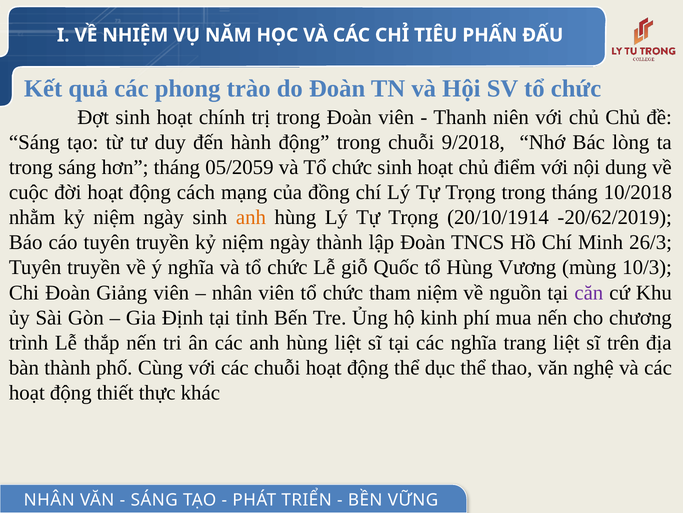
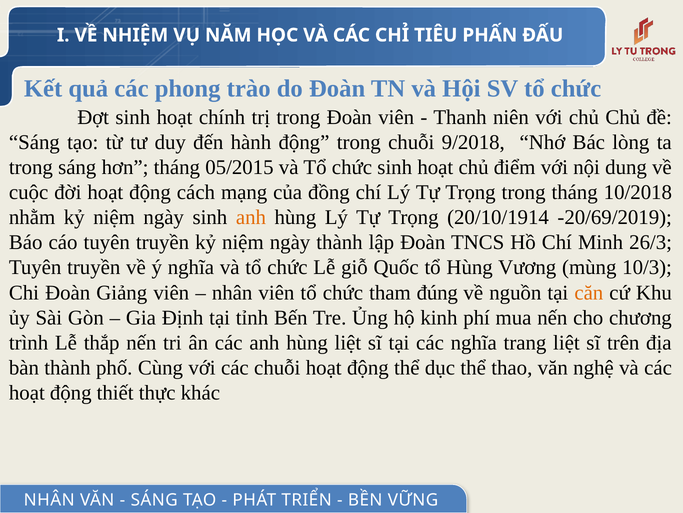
05/2059: 05/2059 -> 05/2015 (239, 167)
-20/62/2019: -20/62/2019 -> -20/69/2019 (615, 217)
tham niệm: niệm -> đúng (437, 292)
căn colour: purple -> orange (589, 292)
